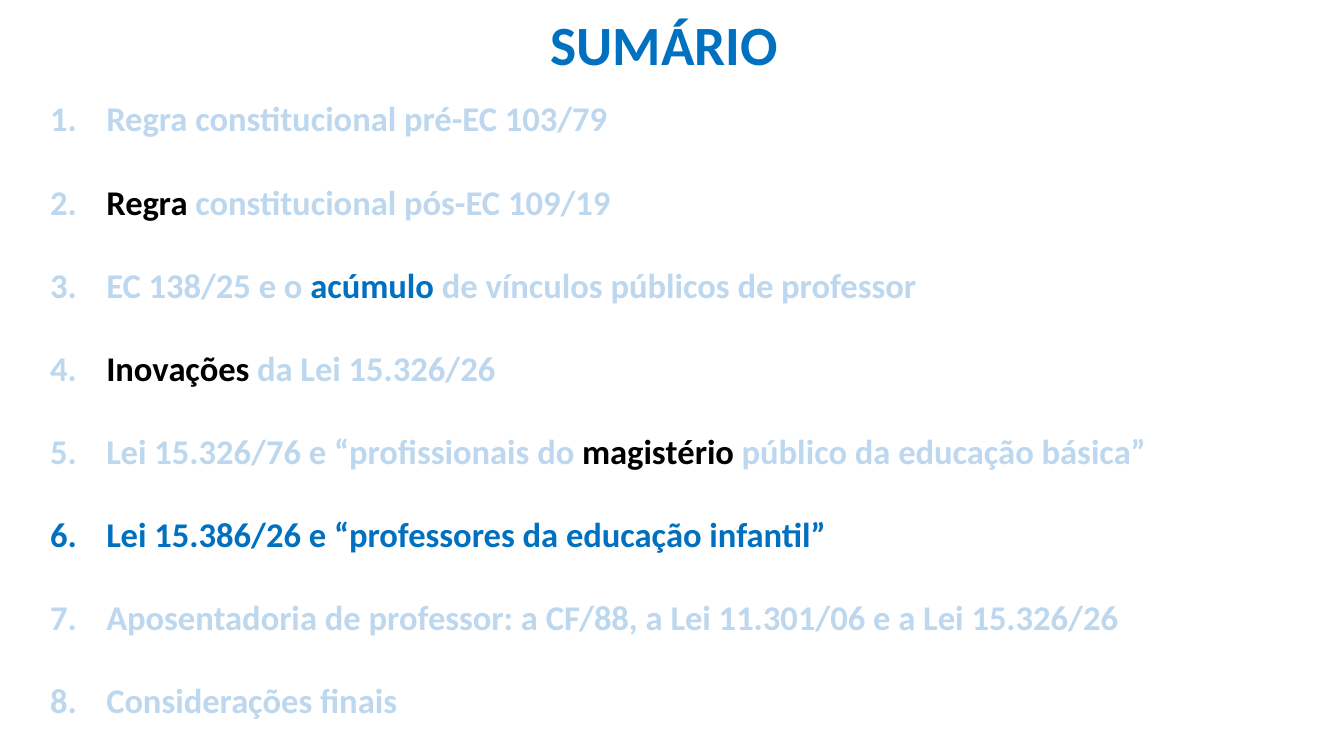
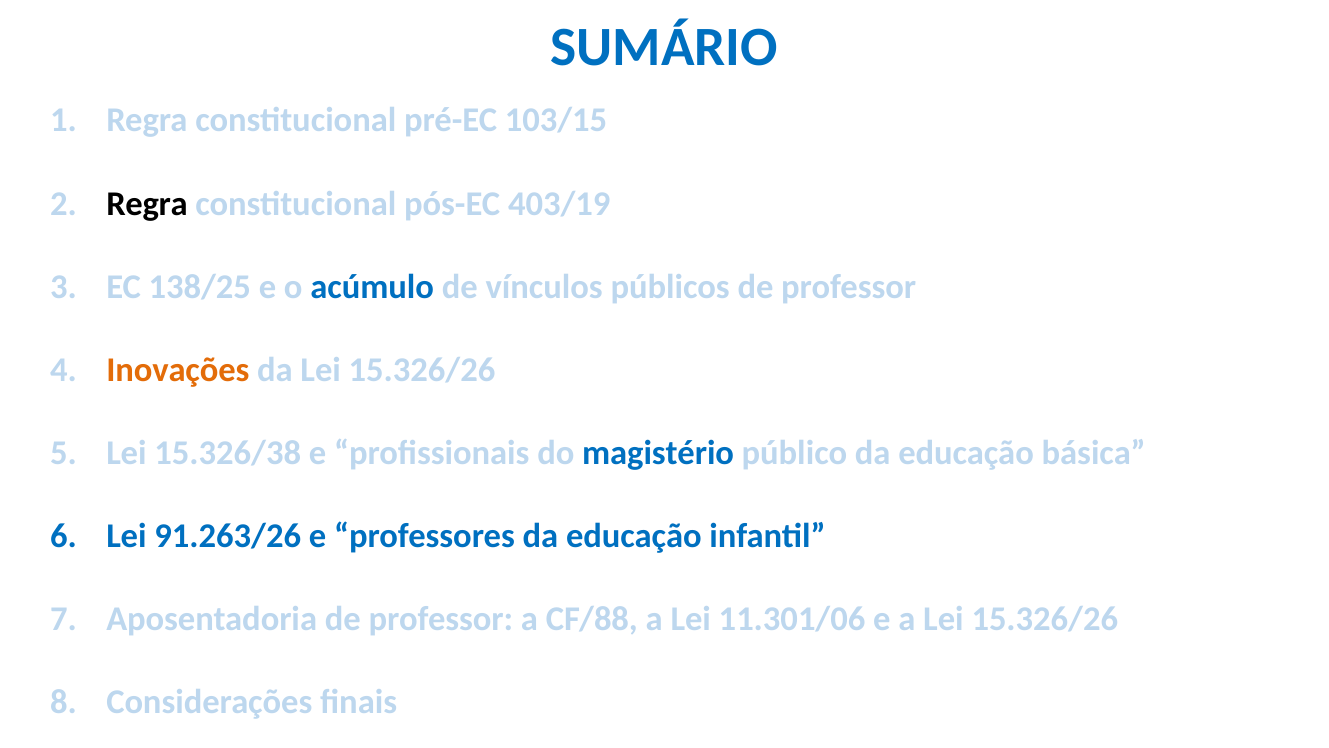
103/79: 103/79 -> 103/15 (556, 120)
109/19: 109/19 -> 403/19 (559, 204)
Inovações colour: black -> orange (178, 370)
15.326/76: 15.326/76 -> 15.326/38 (228, 453)
magistério colour: black -> blue (658, 453)
15.386/26: 15.386/26 -> 91.263/26 (228, 536)
